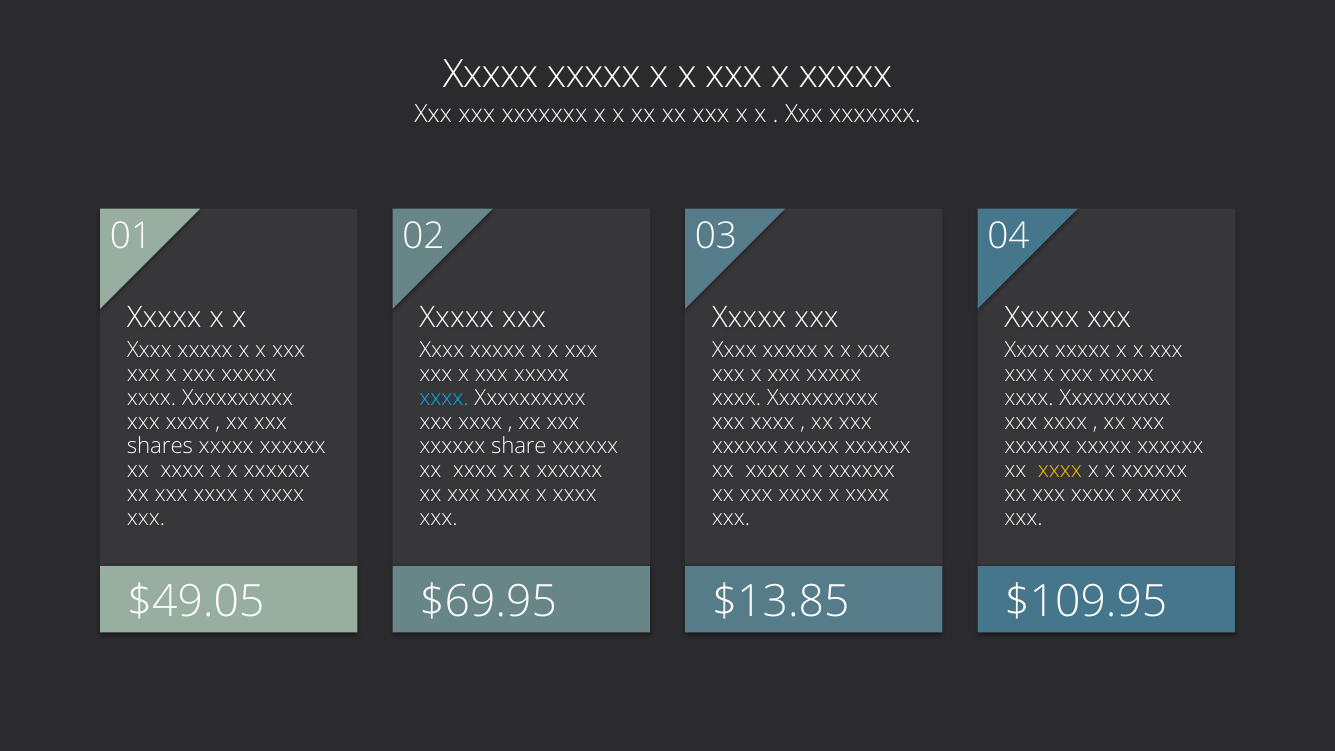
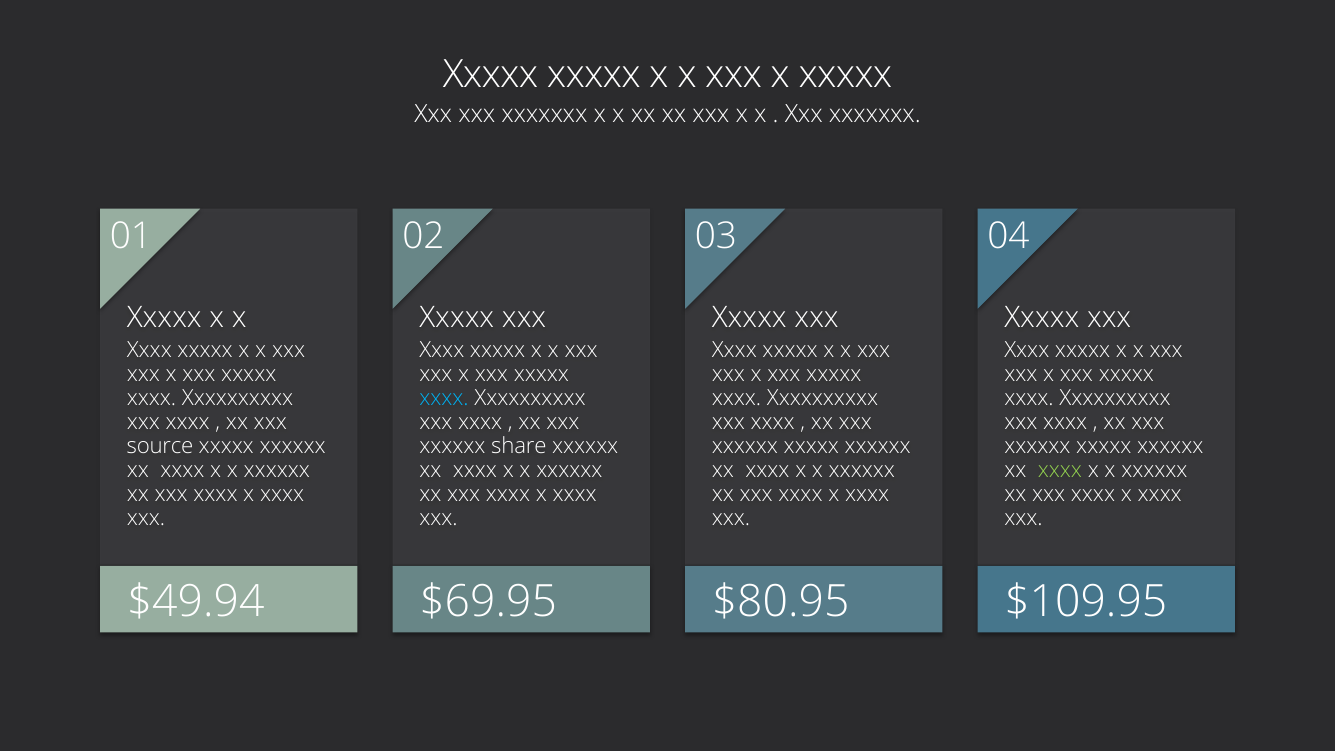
shares: shares -> source (160, 446)
xxxx colour: yellow -> light green (1060, 470)
$49.05: $49.05 -> $49.94 (196, 602)
$13.85: $13.85 -> $80.95 (781, 602)
